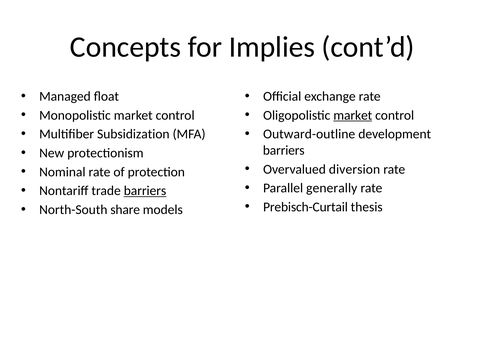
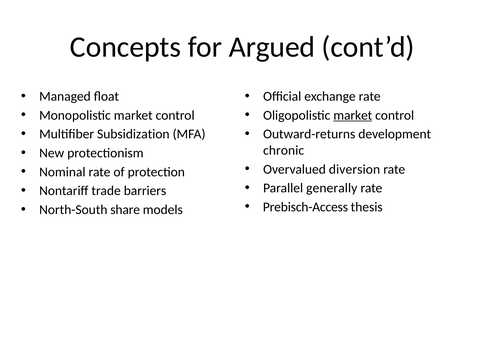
Implies: Implies -> Argued (272, 47)
Outward-outline: Outward-outline -> Outward-returns (309, 134)
barriers: barriers -> chronic (284, 150)
barriers underline: present -> none (145, 191)
Prebisch-Curtail: Prebisch-Curtail -> Prebisch-Access (305, 207)
